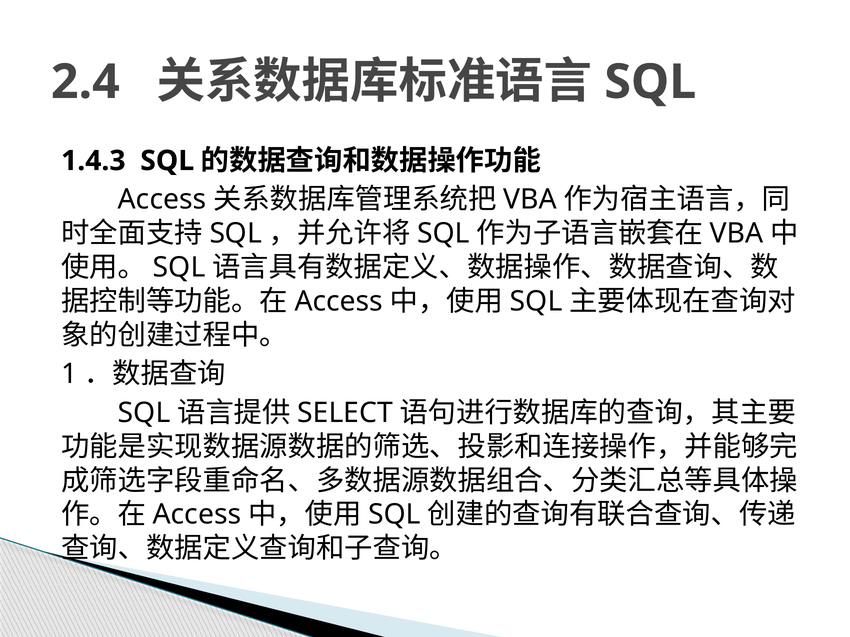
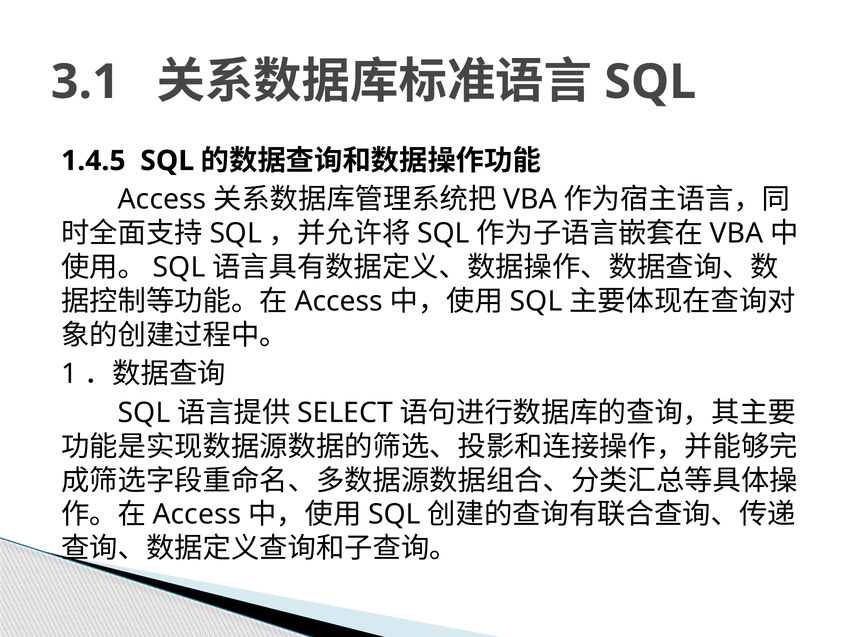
2.4: 2.4 -> 3.1 (85, 82)
1.4.3: 1.4.3 -> 1.4.5 (93, 161)
